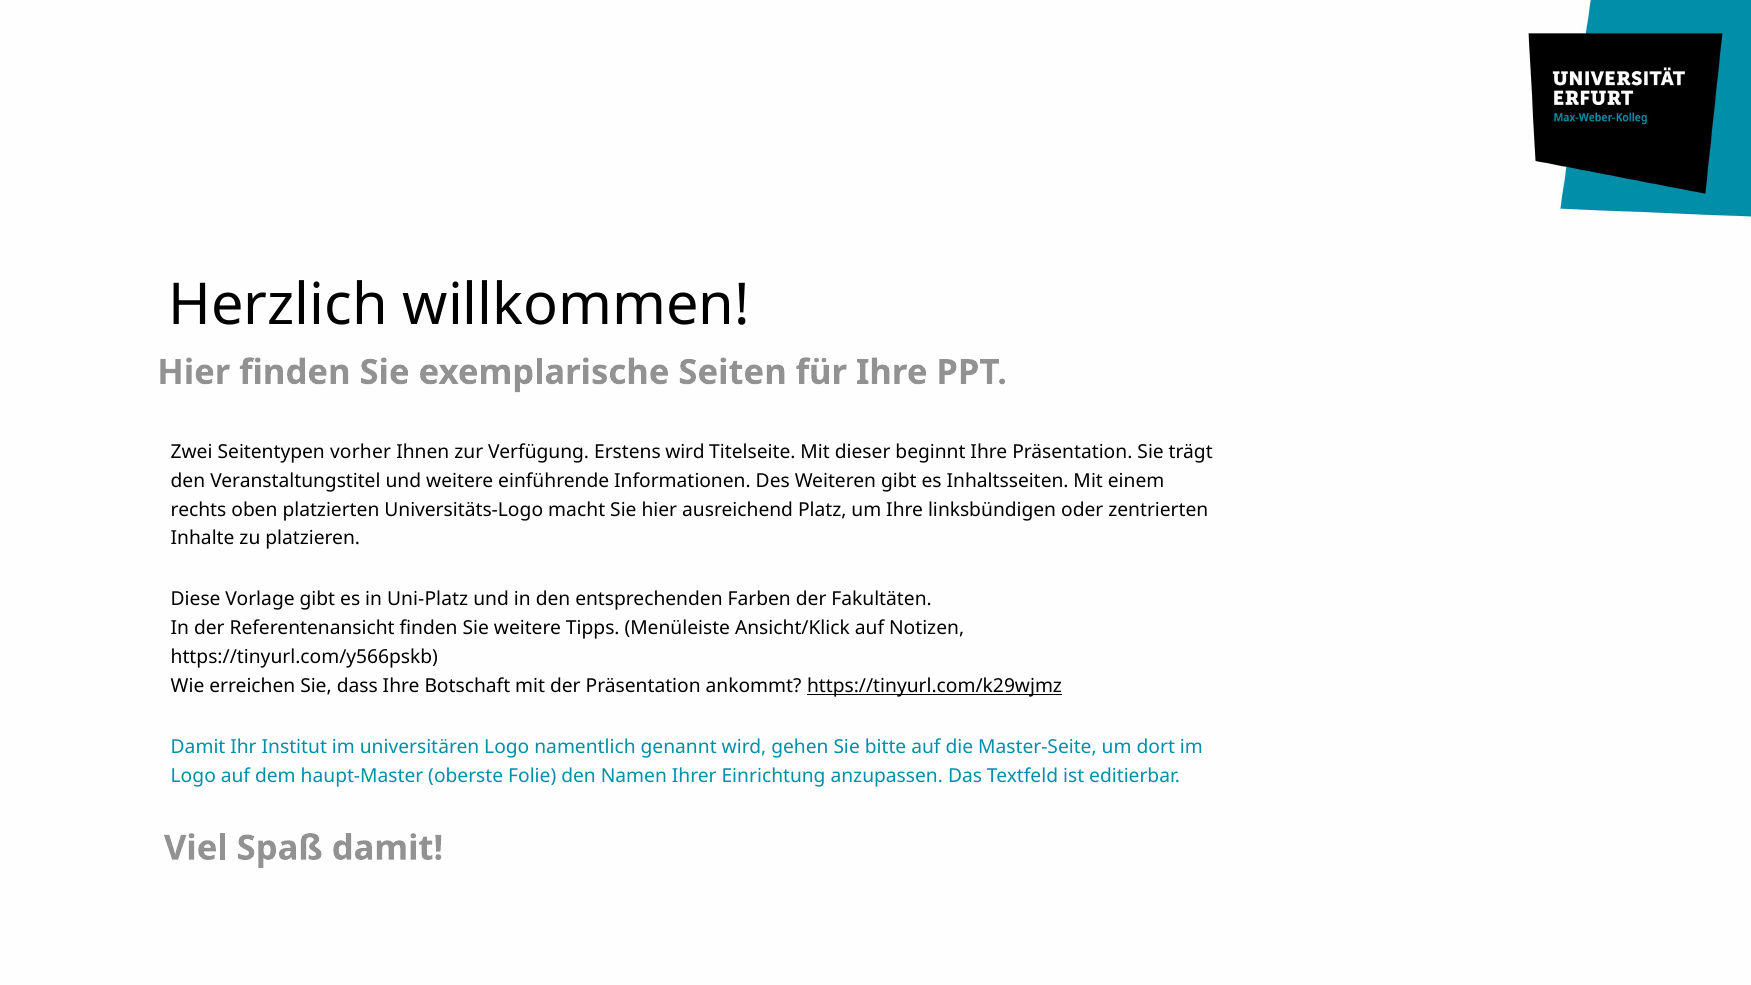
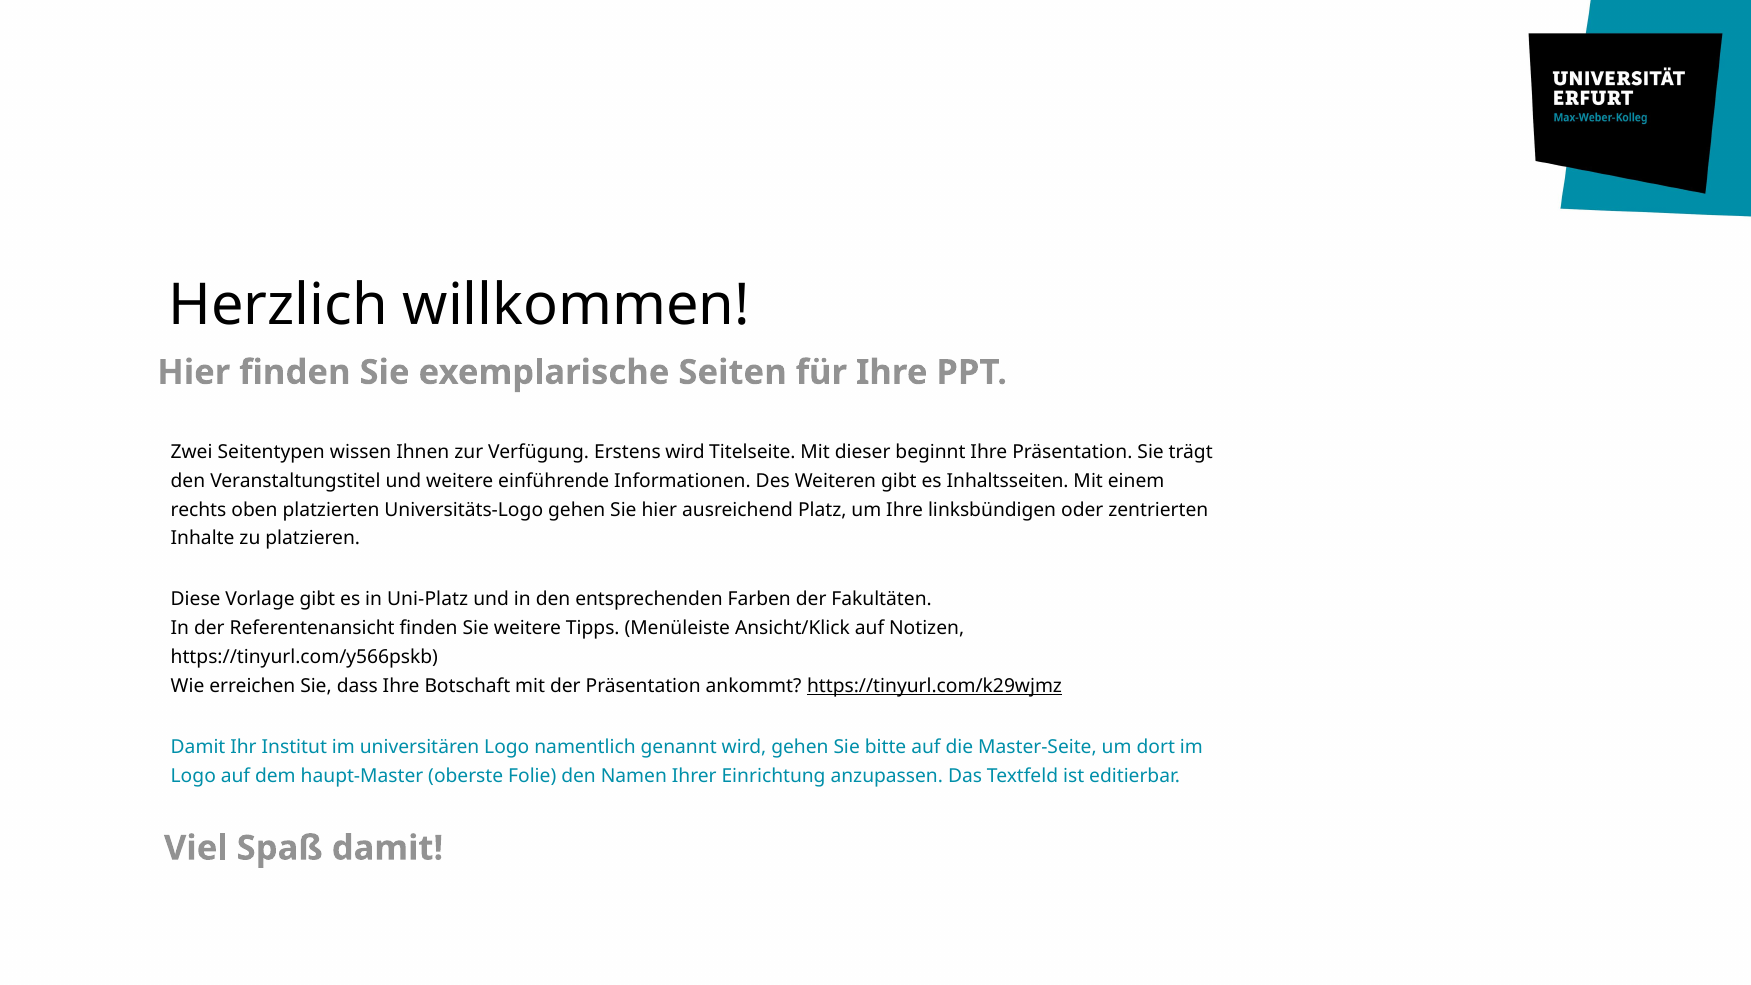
vorher: vorher -> wissen (361, 452)
Universitäts-Logo macht: macht -> gehen (577, 510)
